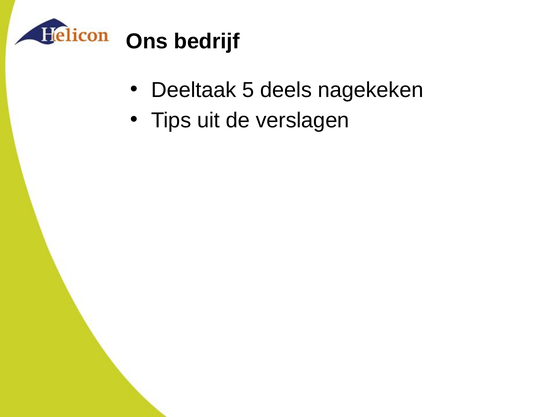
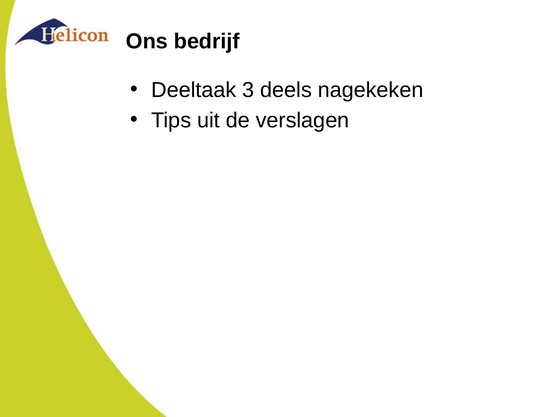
5: 5 -> 3 (248, 90)
